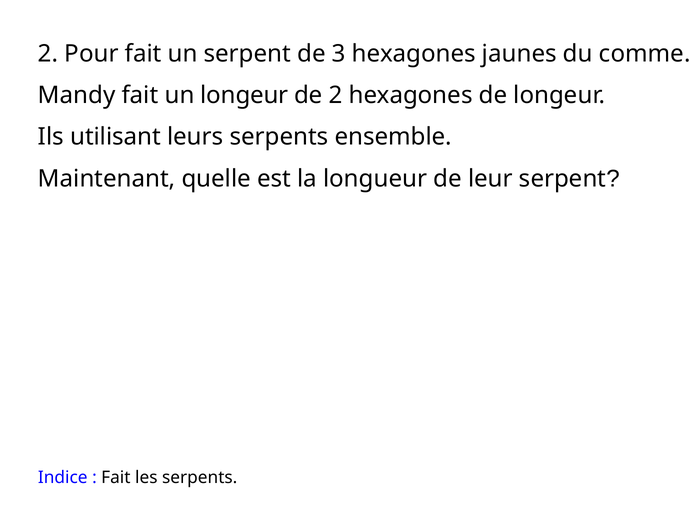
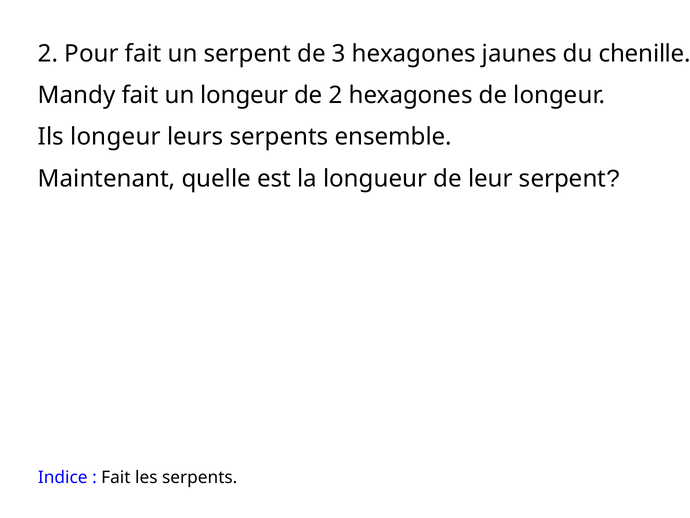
comme: comme -> chenille (645, 53)
Ils utilisant: utilisant -> longeur (115, 137)
